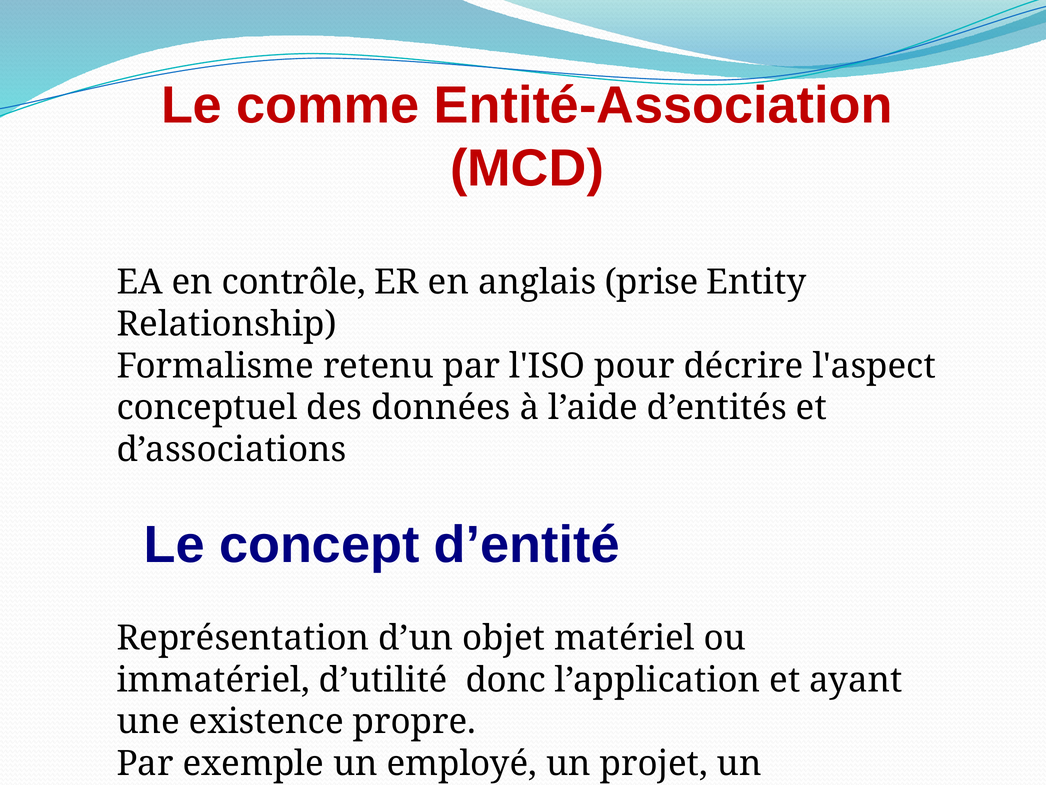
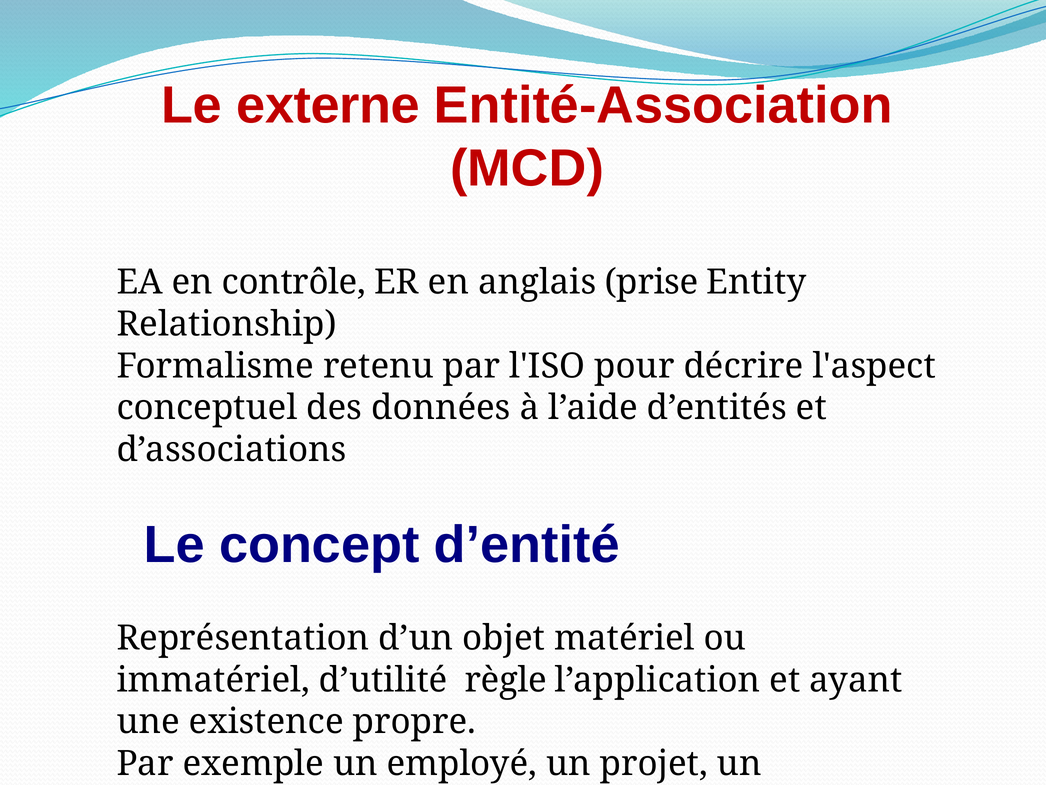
comme: comme -> externe (328, 106)
donc: donc -> règle (506, 680)
